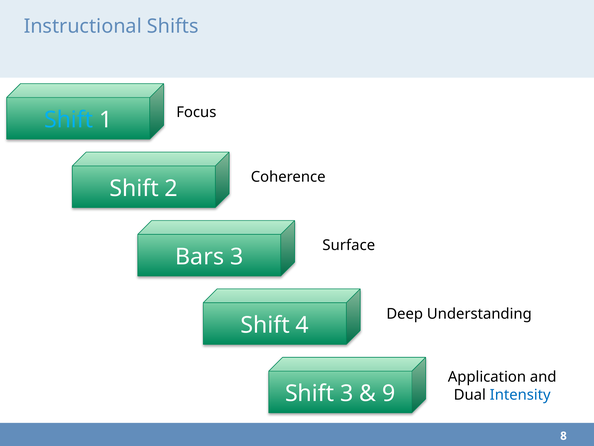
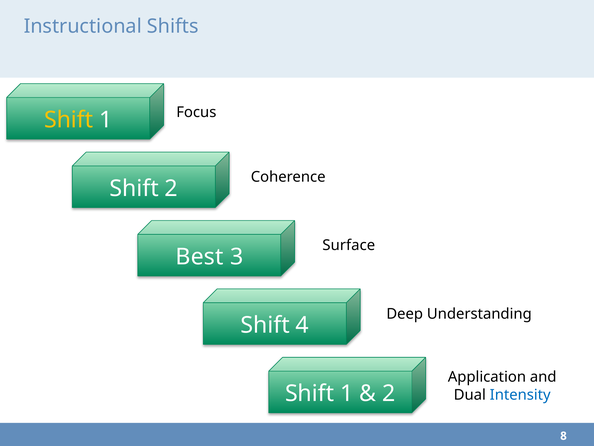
Shift colour: light blue -> yellow (69, 120)
Bars: Bars -> Best (200, 257)
3: 3 -> 1 (347, 393)
9: 9 -> 2 (389, 393)
